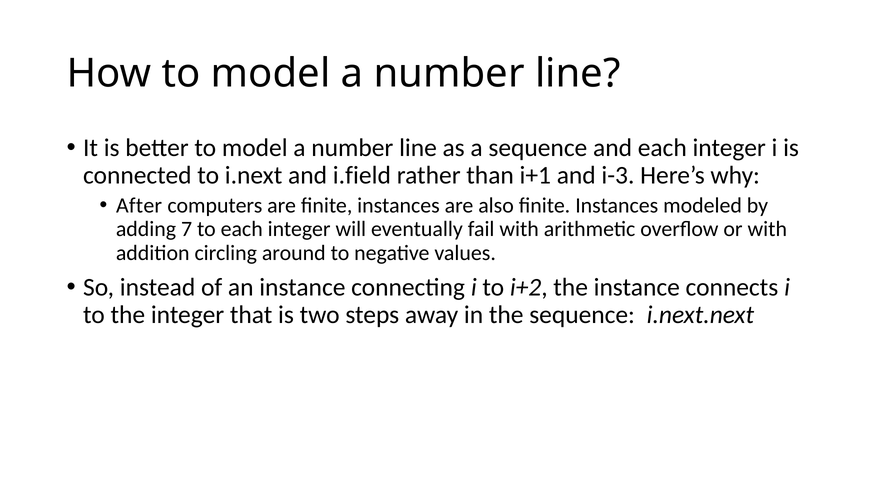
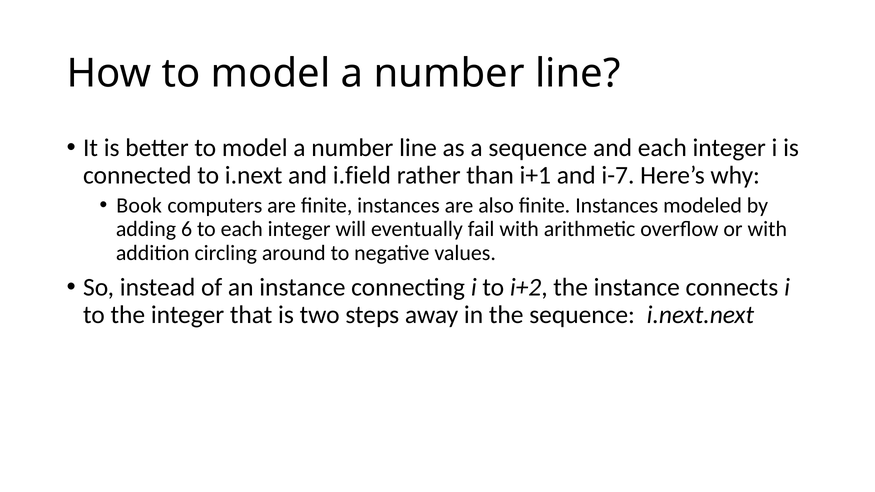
i-3: i-3 -> i-7 (618, 176)
After: After -> Book (139, 206)
7: 7 -> 6 (187, 229)
